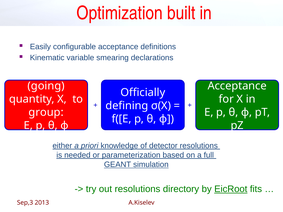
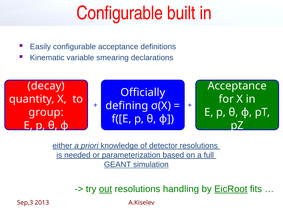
Optimization: Optimization -> Configurable (120, 13)
going: going -> decay (46, 86)
out underline: none -> present (105, 189)
directory: directory -> handling (181, 189)
